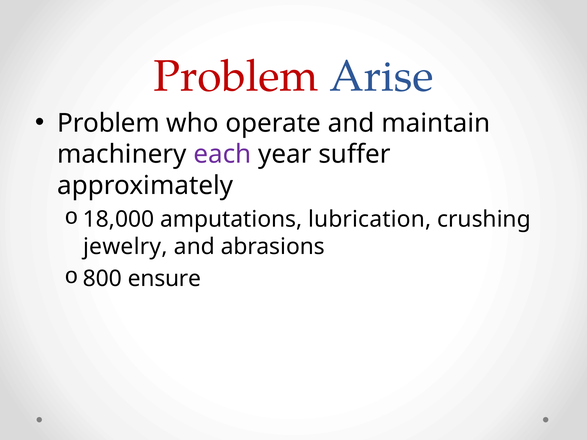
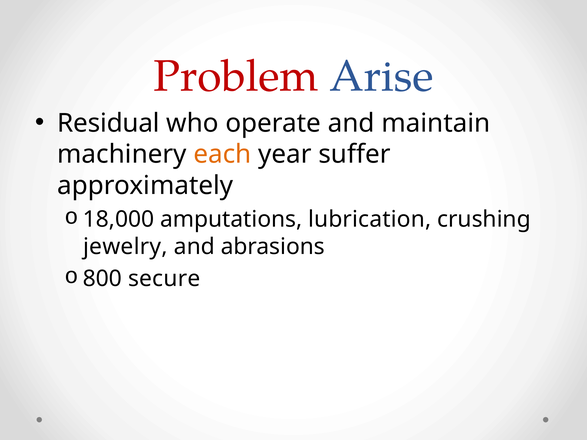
Problem: Problem -> Residual (108, 123)
each colour: purple -> orange (222, 154)
ensure: ensure -> secure (164, 279)
